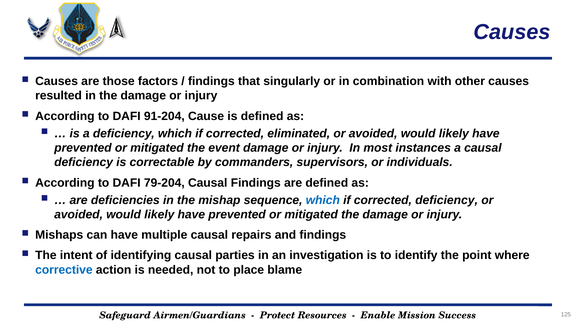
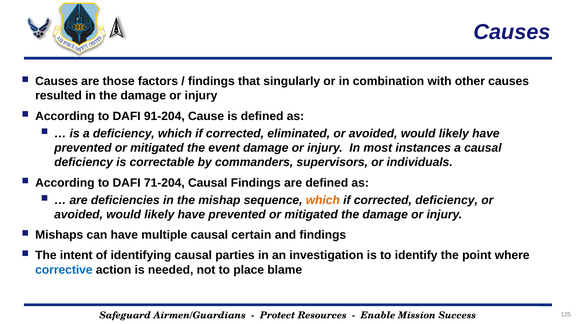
79-204: 79-204 -> 71-204 (164, 183)
which colour: blue -> orange (323, 200)
repairs: repairs -> certain (251, 235)
